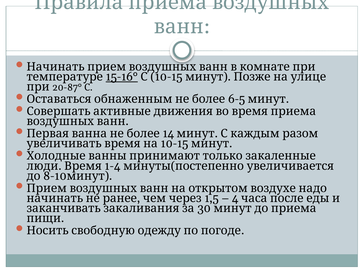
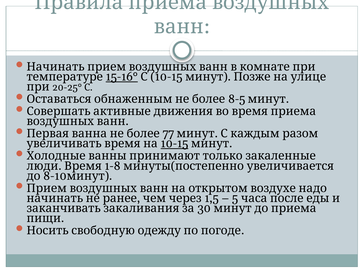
20-87°: 20-87° -> 20-25° (67, 88)
6-5: 6-5 -> 8-5 (237, 99)
14: 14 -> 77 (168, 134)
10-15 underline: none -> present (174, 144)
1-4: 1-4 -> 1-8 (113, 166)
4: 4 -> 5 (235, 198)
